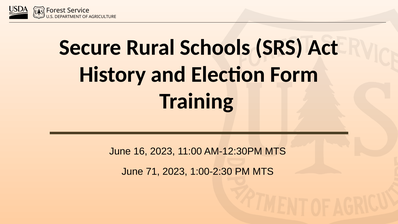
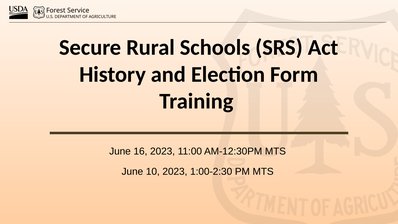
71: 71 -> 10 (153, 172)
